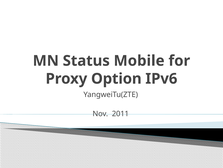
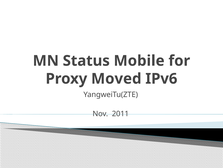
Option: Option -> Moved (116, 78)
